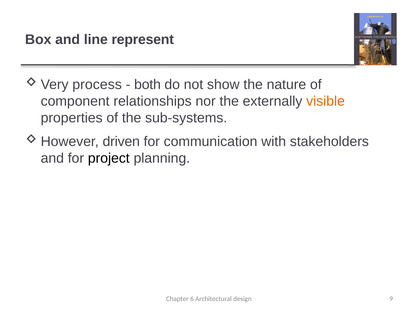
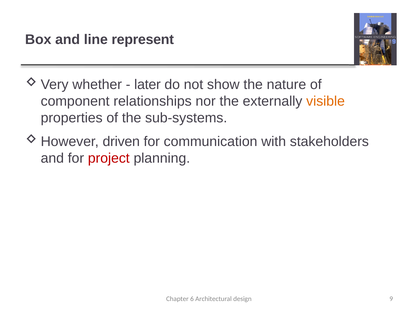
process: process -> whether (97, 85)
both: both -> later (147, 85)
project colour: black -> red (109, 158)
